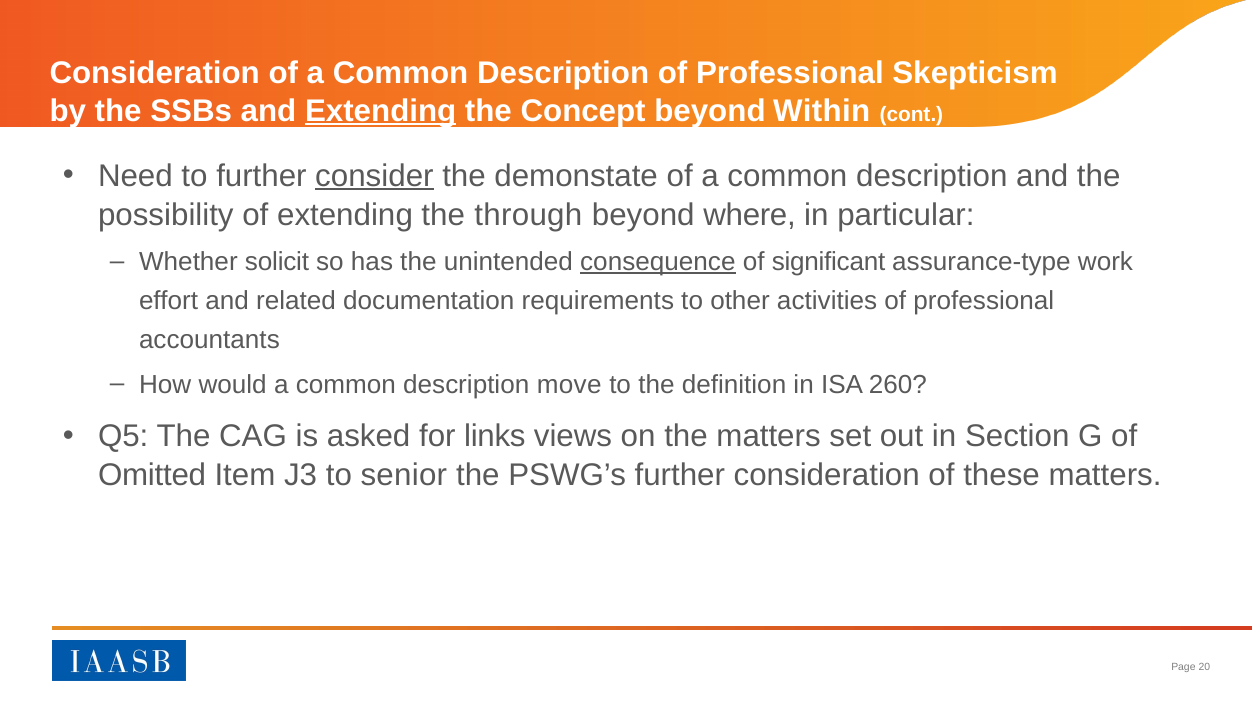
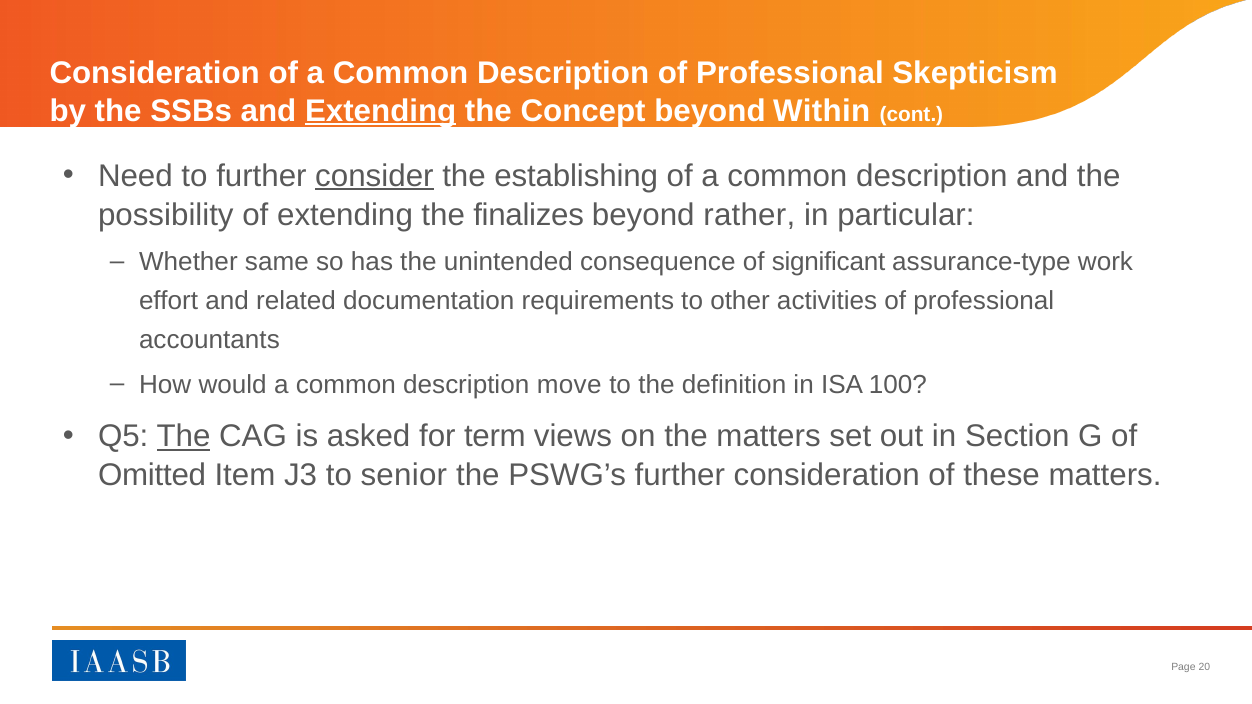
demonstate: demonstate -> establishing (576, 176)
through: through -> finalizes (529, 215)
where: where -> rather (749, 215)
solicit: solicit -> same (277, 262)
consequence underline: present -> none (658, 262)
260: 260 -> 100 (898, 385)
The underline: none -> present (184, 437)
links: links -> term (495, 437)
